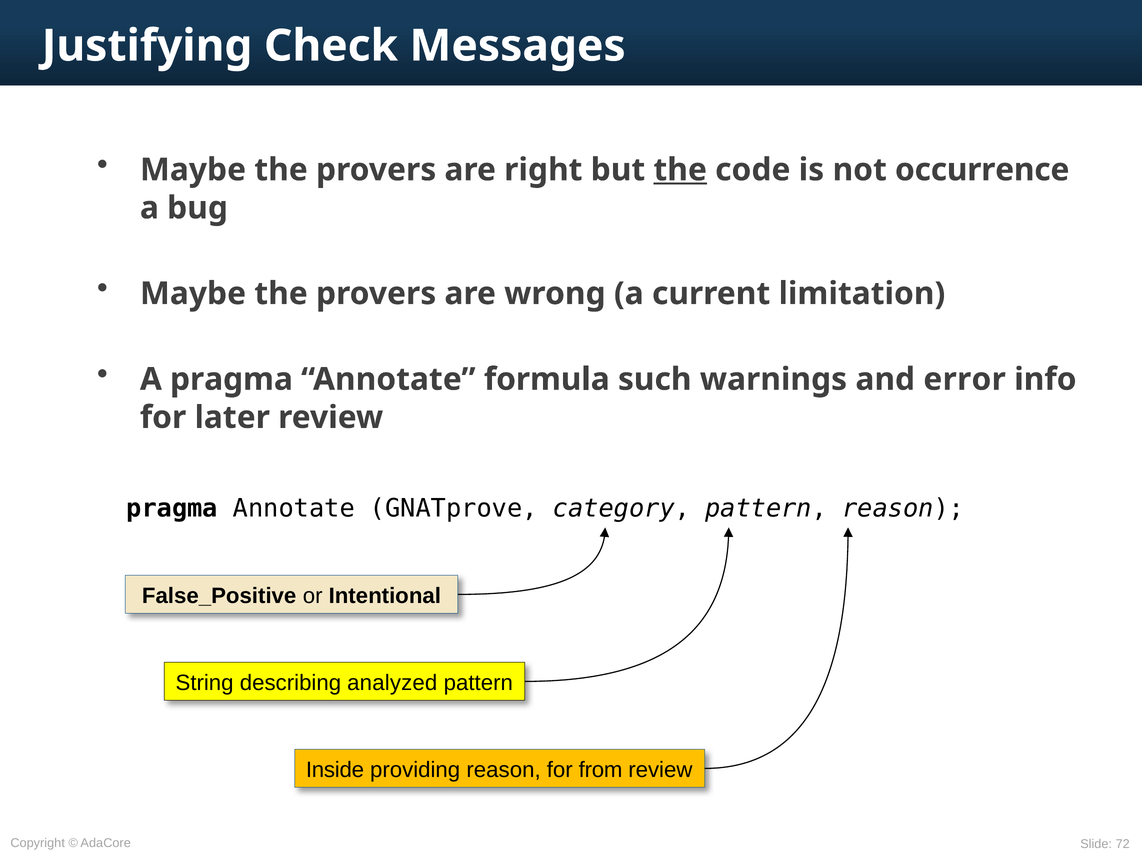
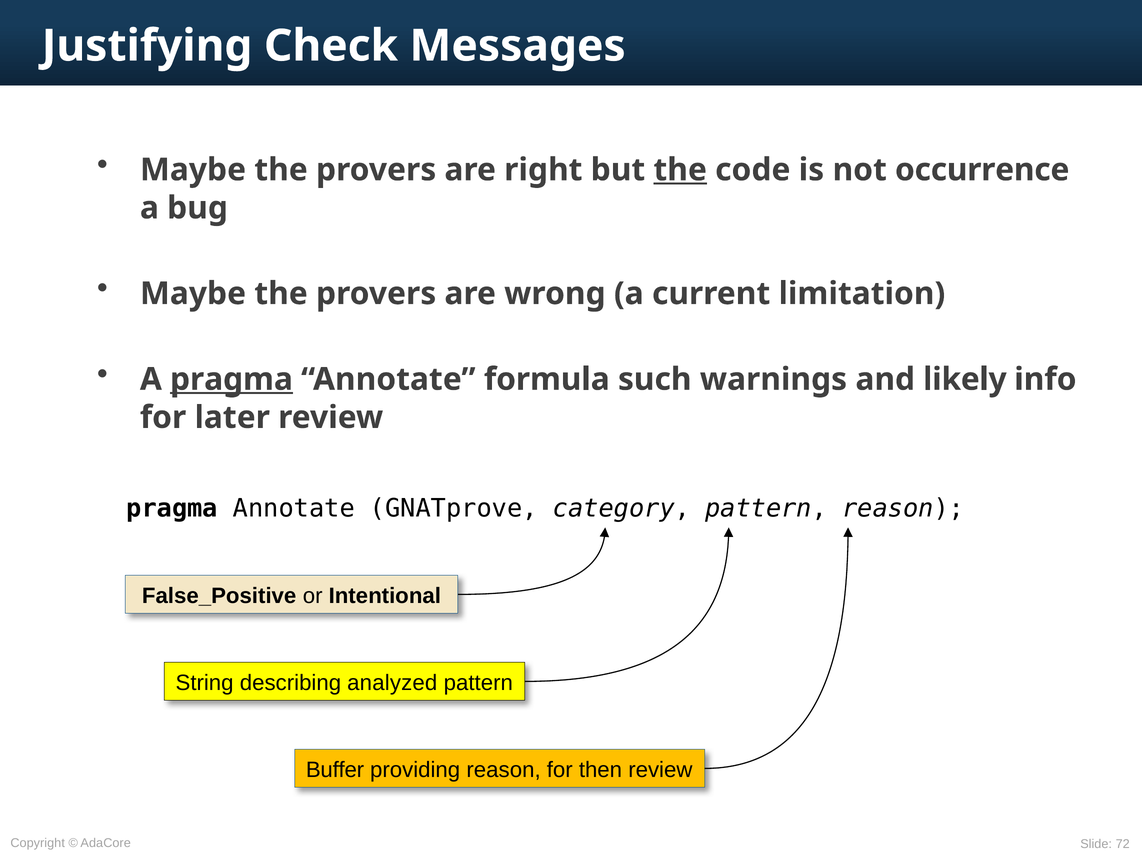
pragma underline: none -> present (231, 379)
error: error -> likely (965, 379)
Inside: Inside -> Buffer (335, 770)
from: from -> then (600, 770)
